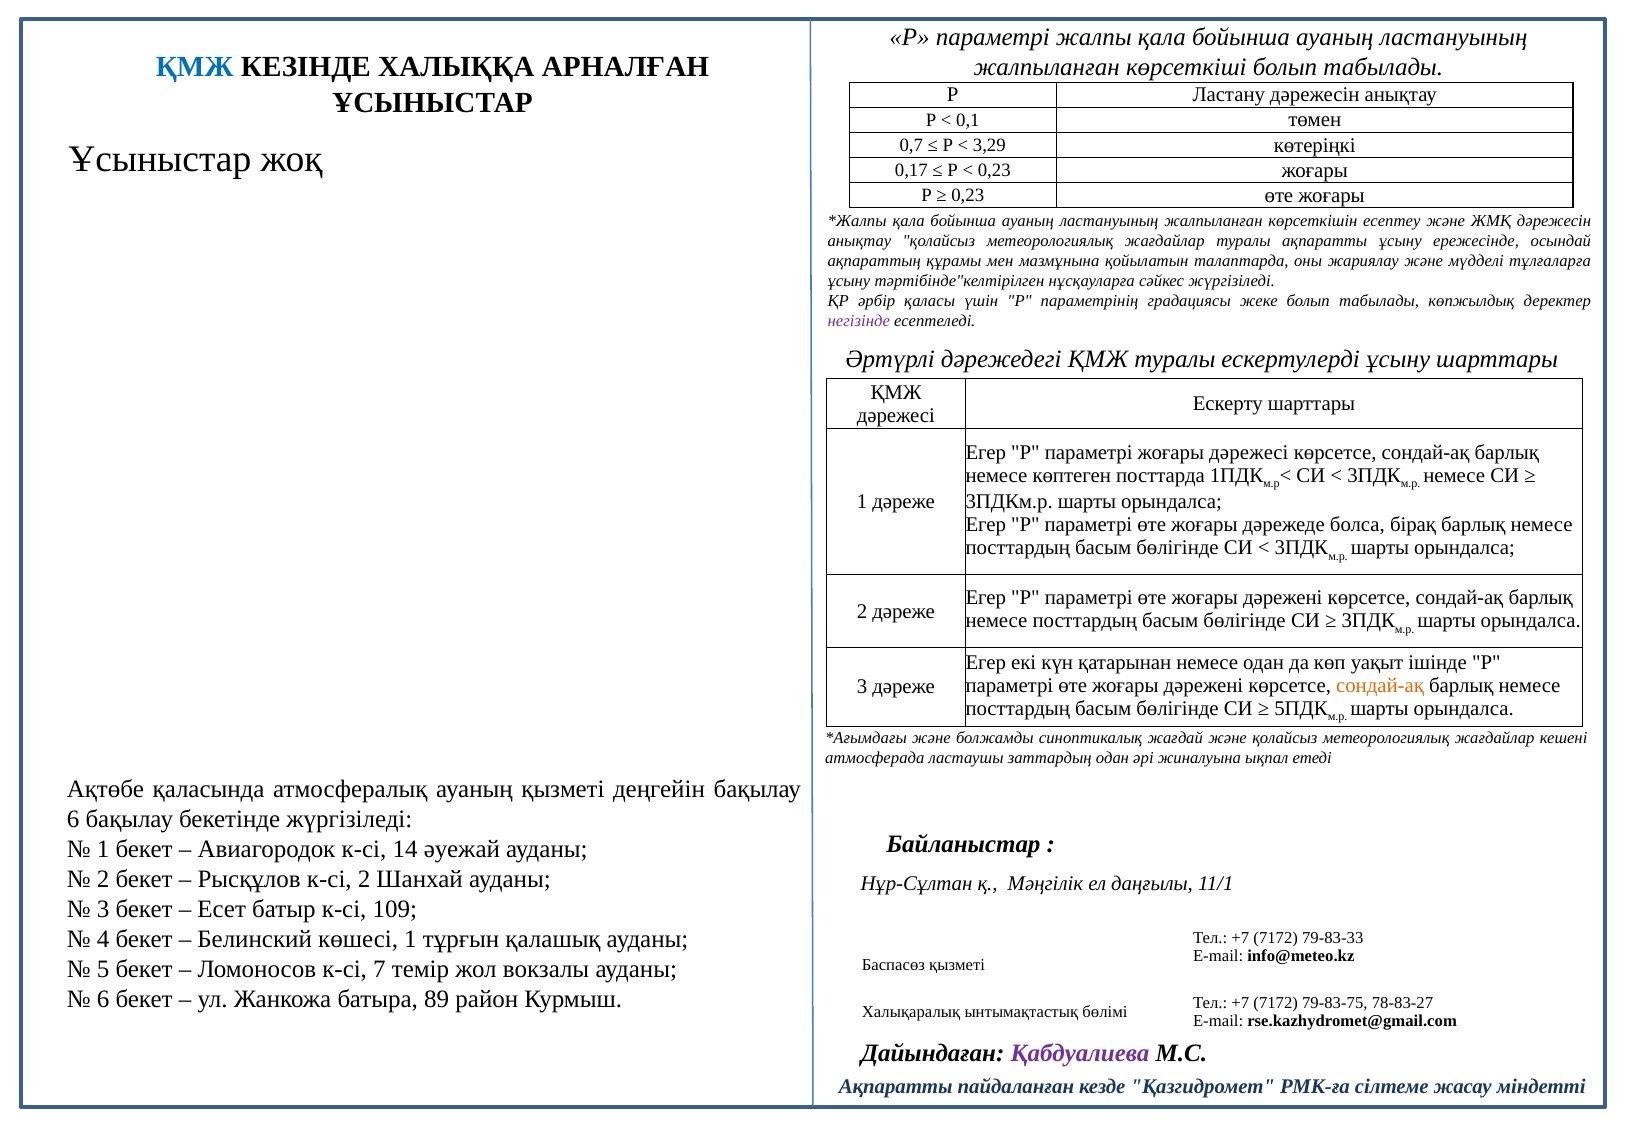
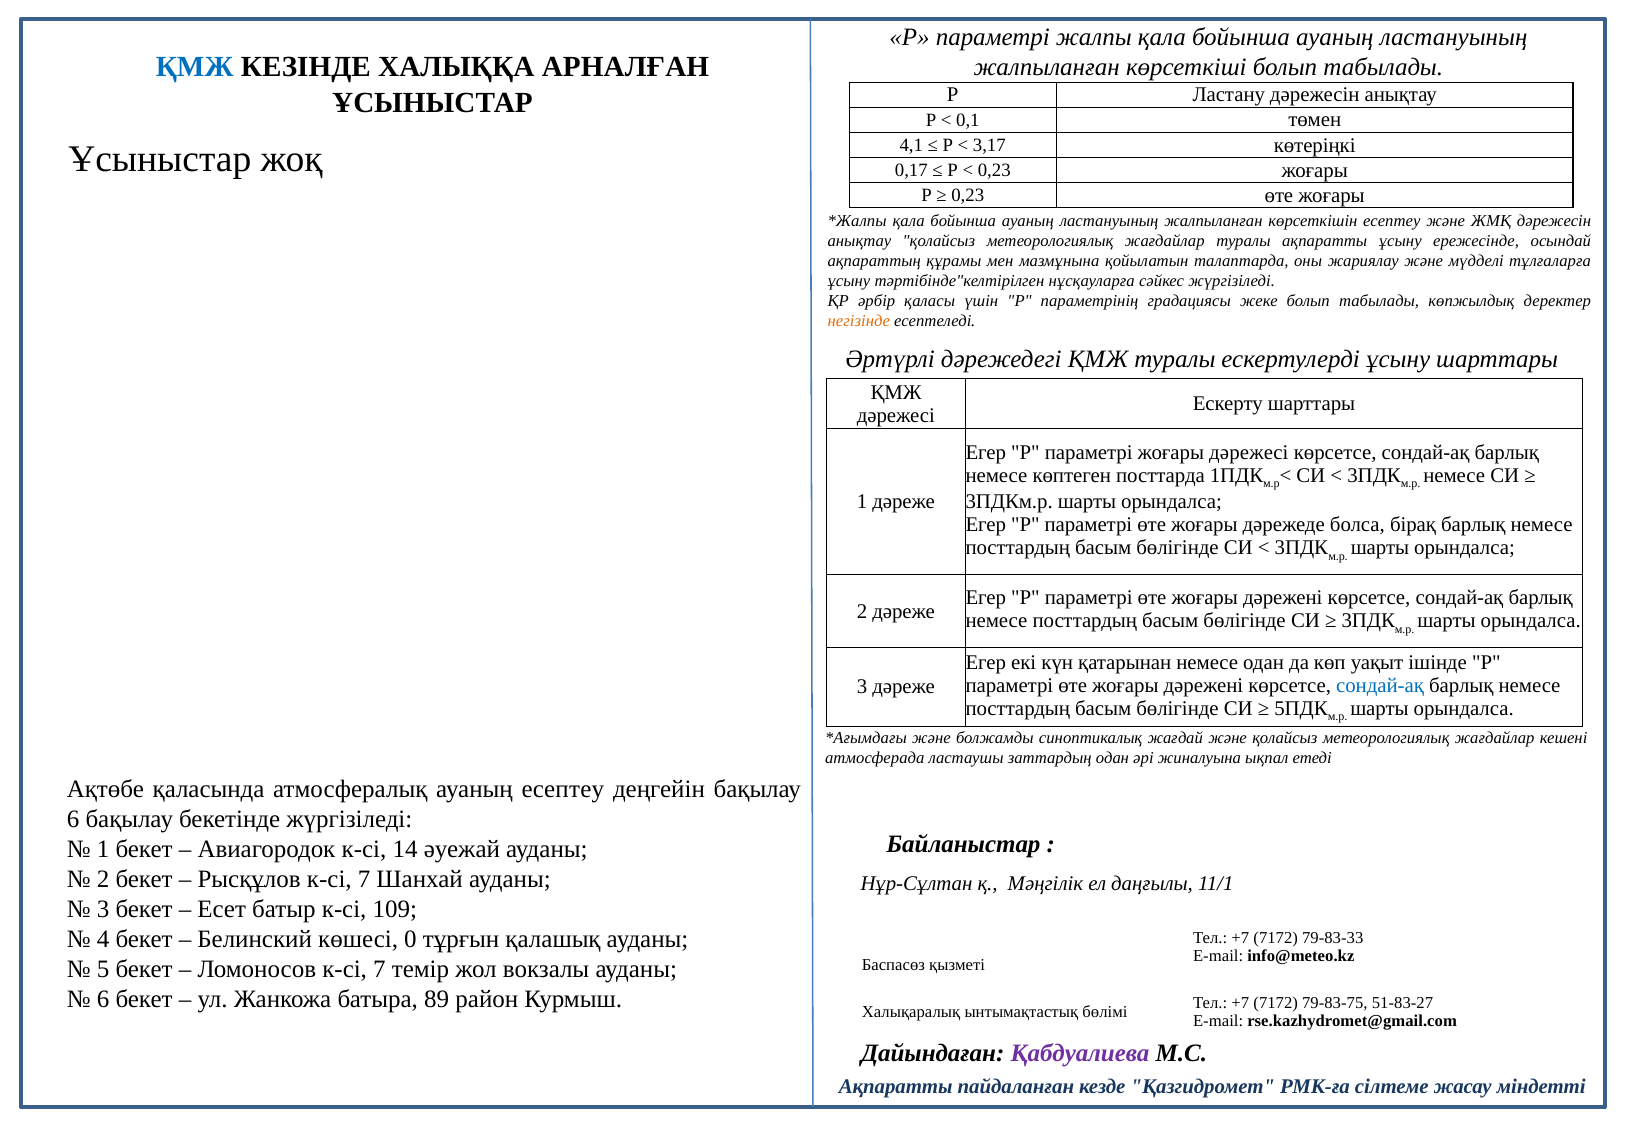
0,7: 0,7 -> 4,1 (911, 145)
3,29: 3,29 -> 3,17 (989, 145)
негізінде colour: purple -> orange (859, 321)
сондай-ақ colour: orange -> blue (1380, 685)
ауаның қызметі: қызметі -> есептеу (563, 789)
Рысқұлов к-сі 2: 2 -> 7 (364, 879)
көшесі 1: 1 -> 0 (410, 939)
78-83-27: 78-83-27 -> 51-83-27 (1403, 1002)
